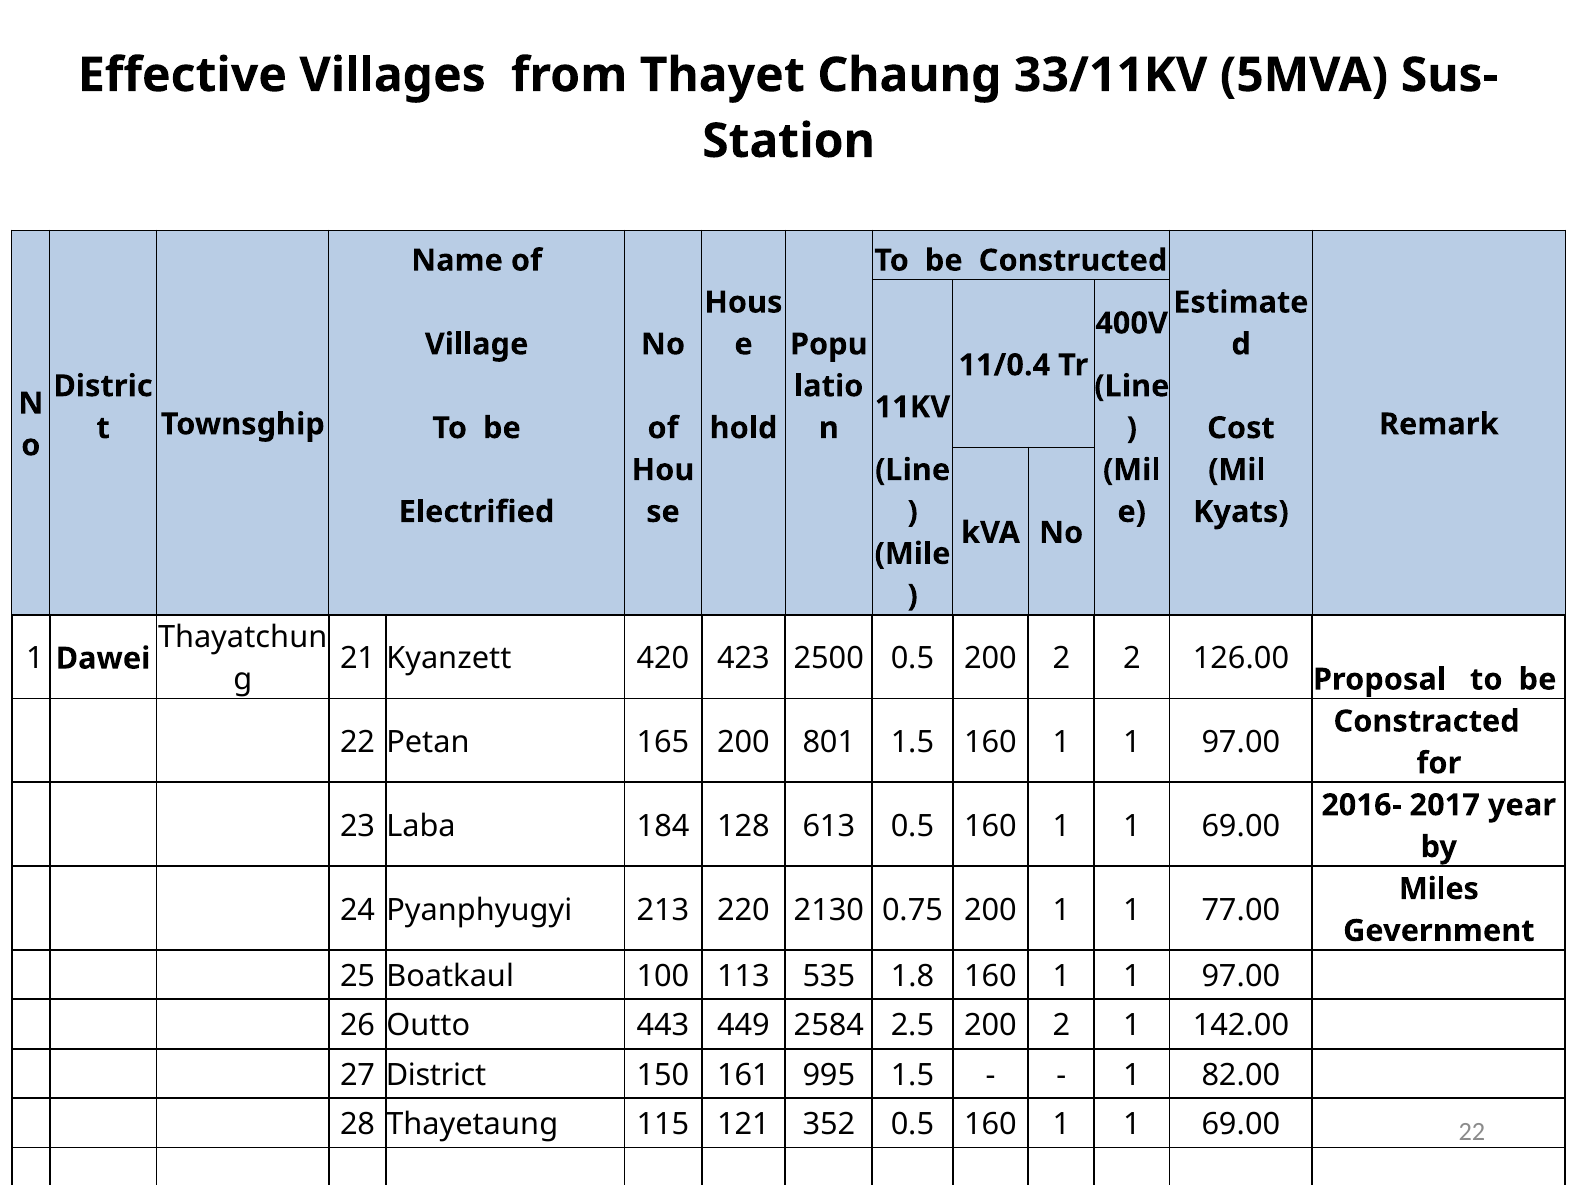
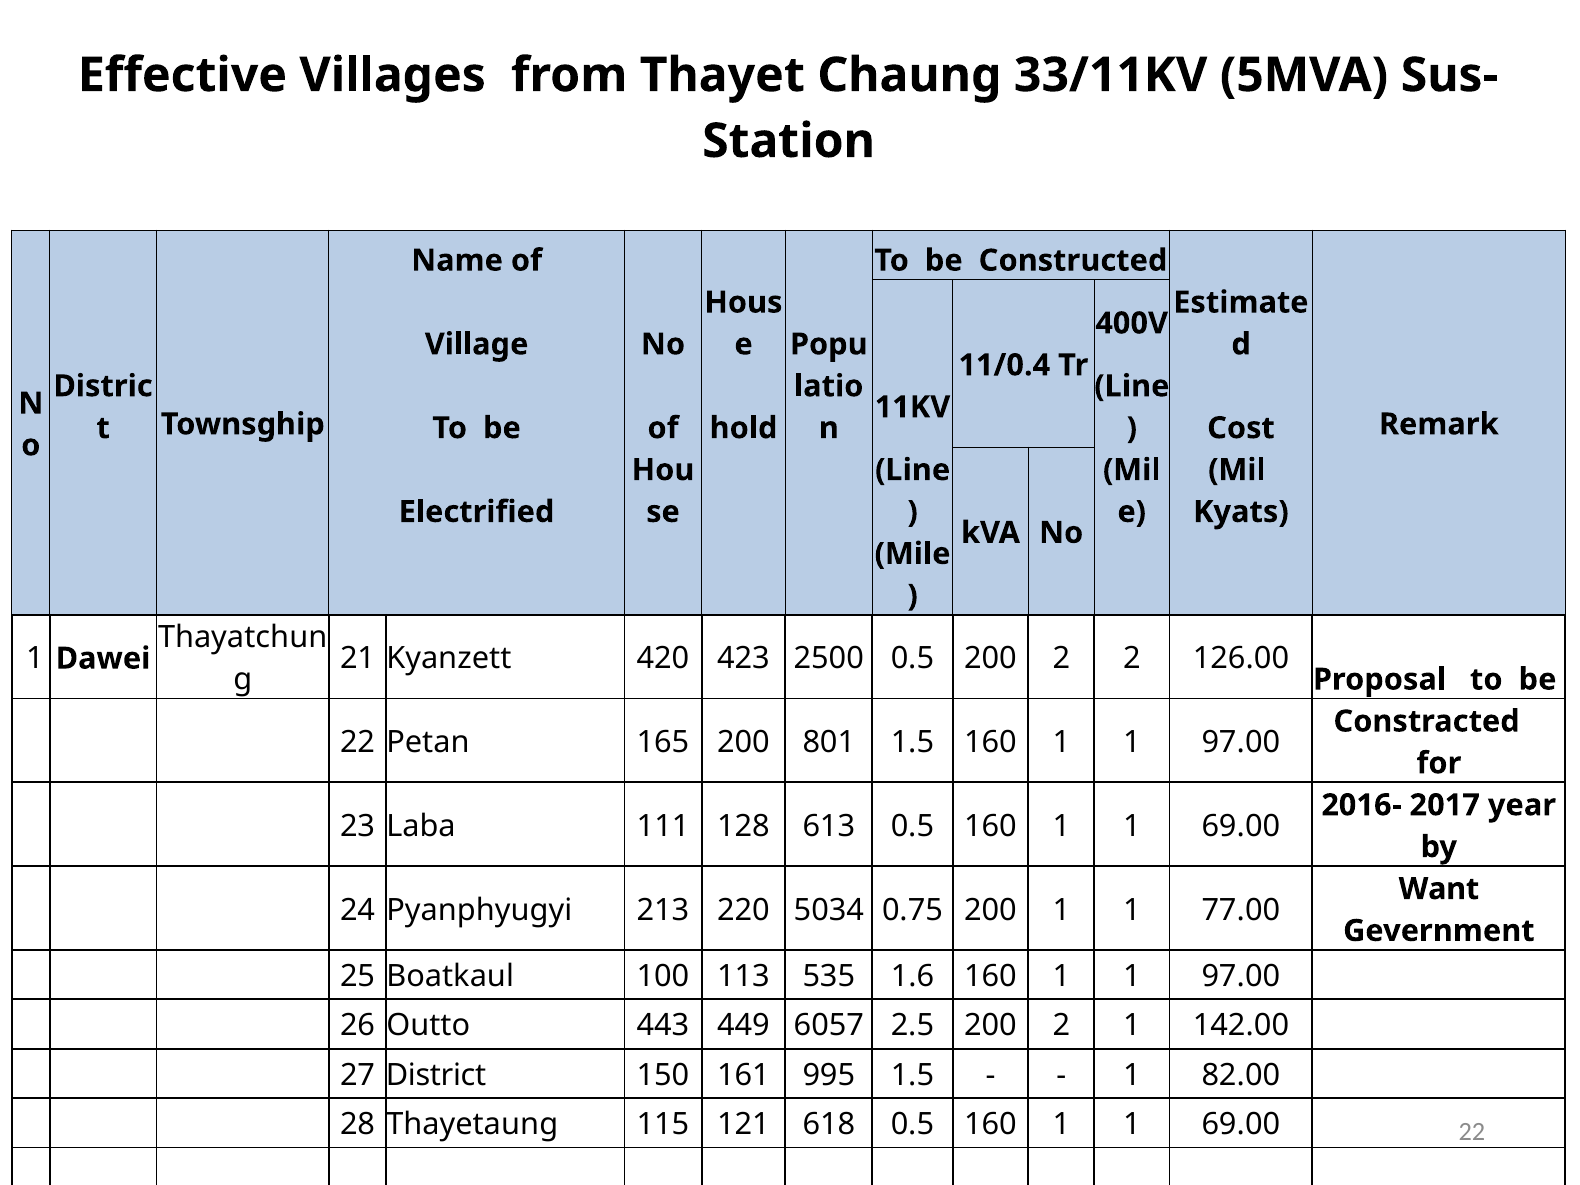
184: 184 -> 111 (663, 826)
Miles: Miles -> Want (1439, 889)
2130: 2130 -> 5034 (829, 910)
1.8: 1.8 -> 1.6 (913, 976)
2584: 2584 -> 6057 (829, 1026)
352: 352 -> 618 (829, 1125)
